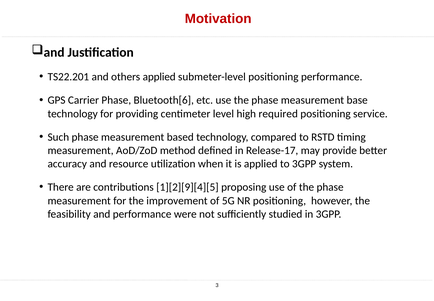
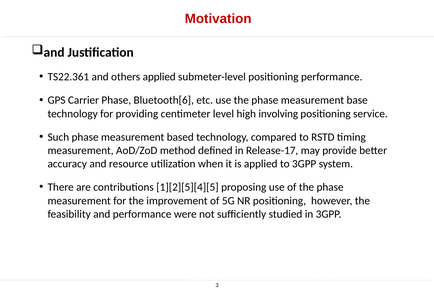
TS22.201: TS22.201 -> TS22.361 (68, 77)
required: required -> involving (278, 113)
1][2][9][4][5: 1][2][9][4][5 -> 1][2][5][4][5 (187, 187)
